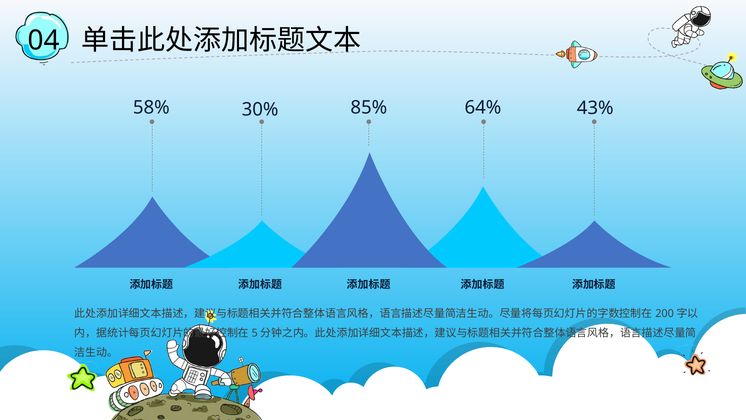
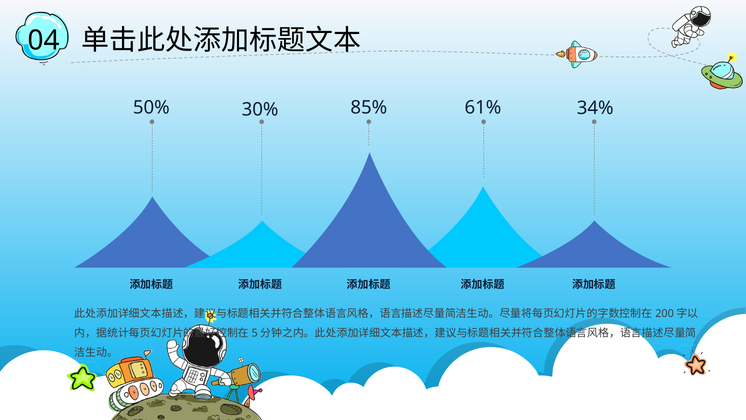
43%: 43% -> 34% (595, 108)
58%: 58% -> 50% (151, 107)
64%: 64% -> 61% (483, 108)
